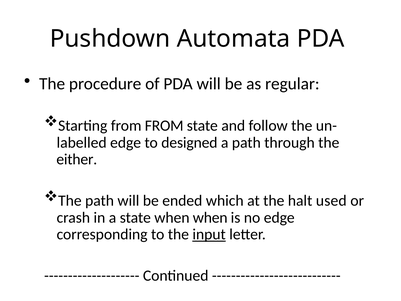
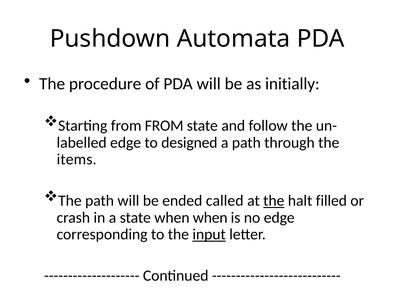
regular: regular -> initially (292, 84)
either: either -> items (77, 159)
which: which -> called (225, 201)
the underline: none -> present (274, 201)
used: used -> filled (331, 201)
